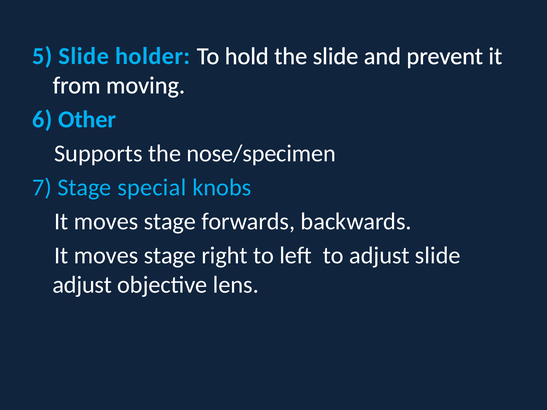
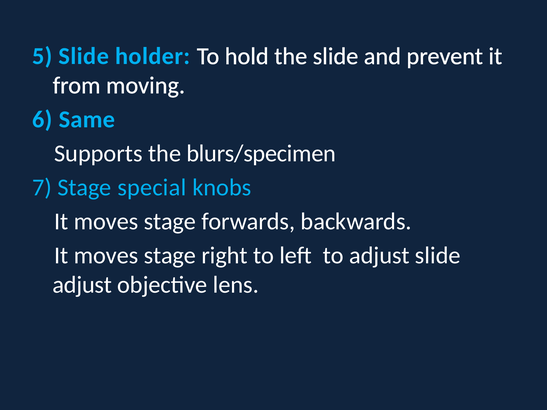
Other: Other -> Same (87, 119)
nose/specimen: nose/specimen -> blurs/specimen (261, 154)
